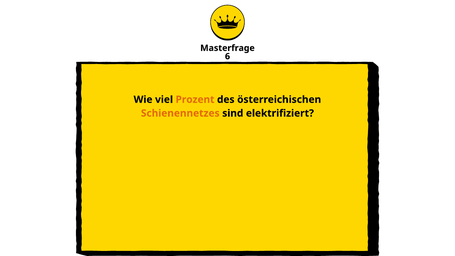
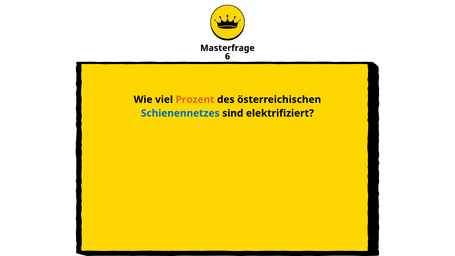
Schienennetzes colour: orange -> blue (180, 113)
